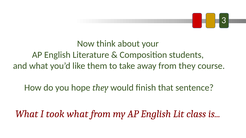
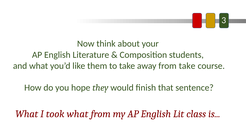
from they: they -> take (187, 66)
